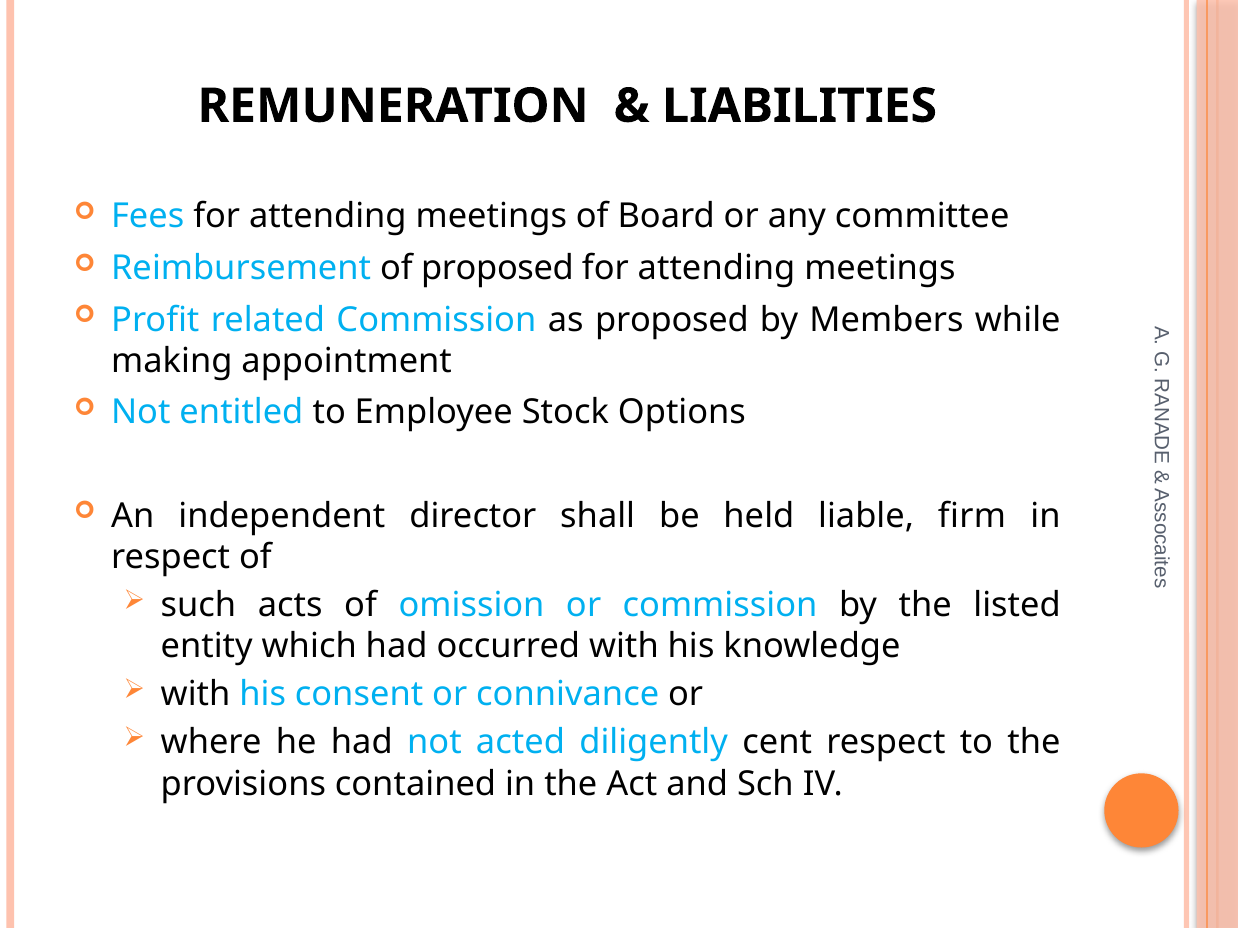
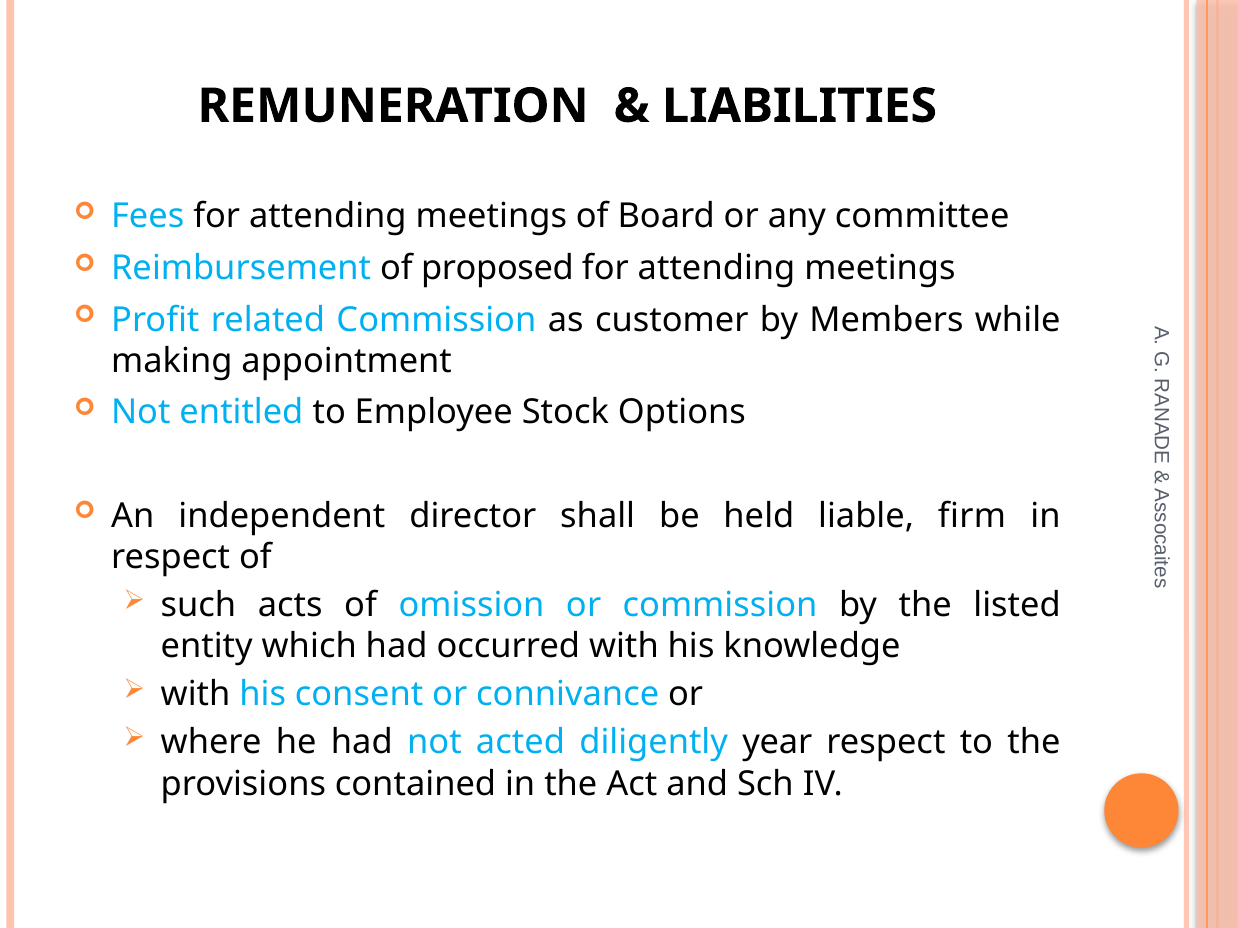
as proposed: proposed -> customer (672, 320)
cent: cent -> year (777, 743)
